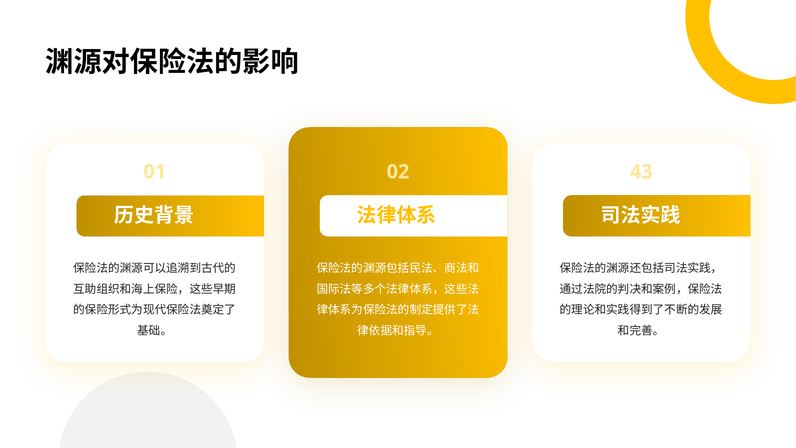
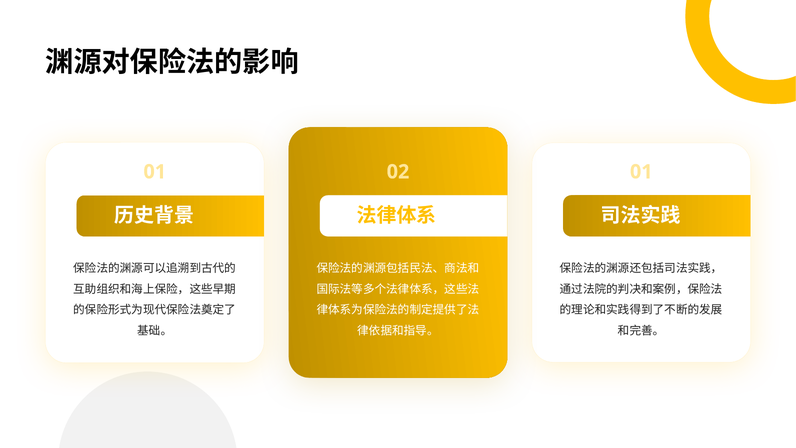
01 43: 43 -> 01 (641, 172)
